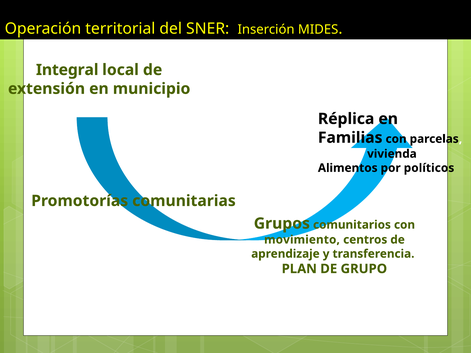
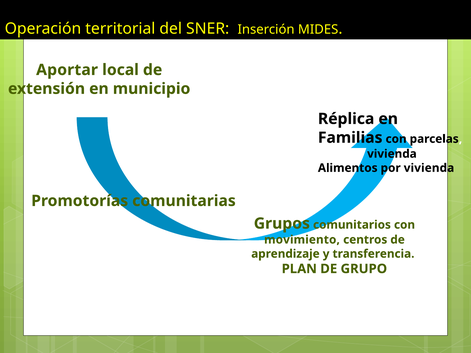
Integral: Integral -> Aportar (67, 70)
por políticos: políticos -> vivienda (429, 168)
